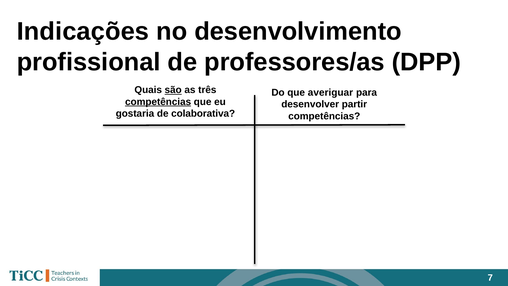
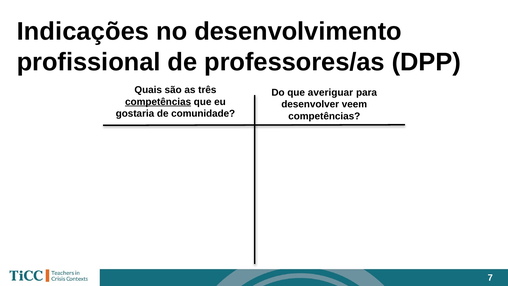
são underline: present -> none (173, 90)
partir: partir -> veem (354, 104)
colaborativa: colaborativa -> comunidade (203, 114)
